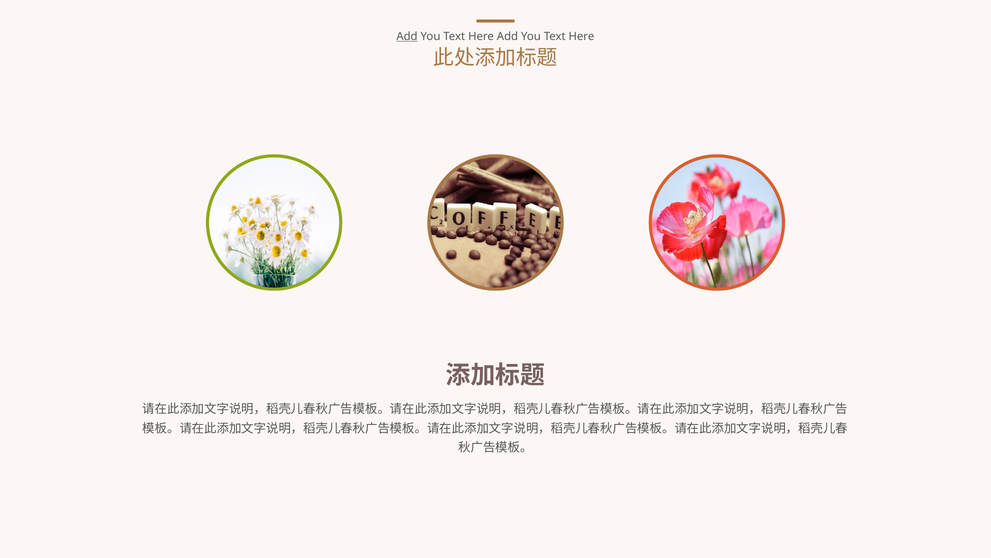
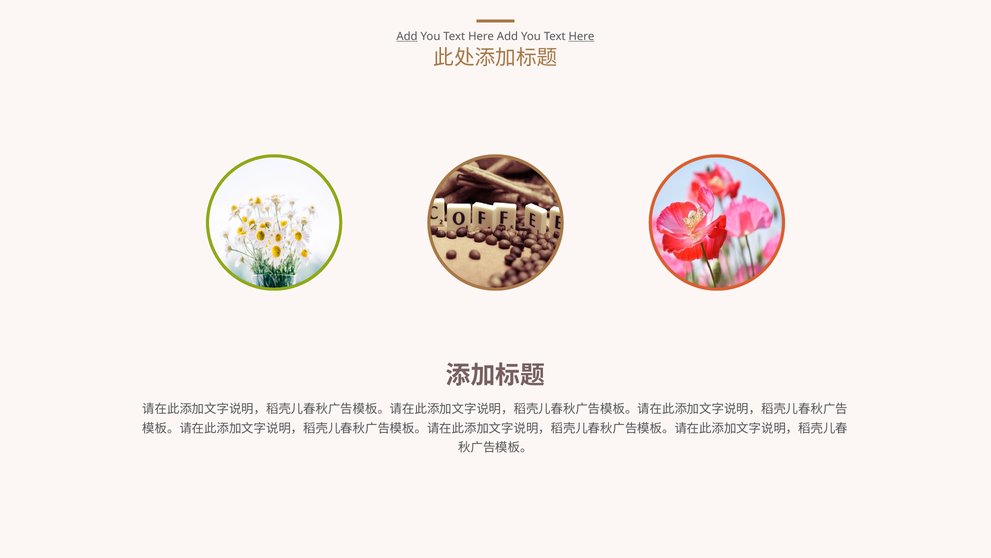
Here underline: none -> present (581, 36)
